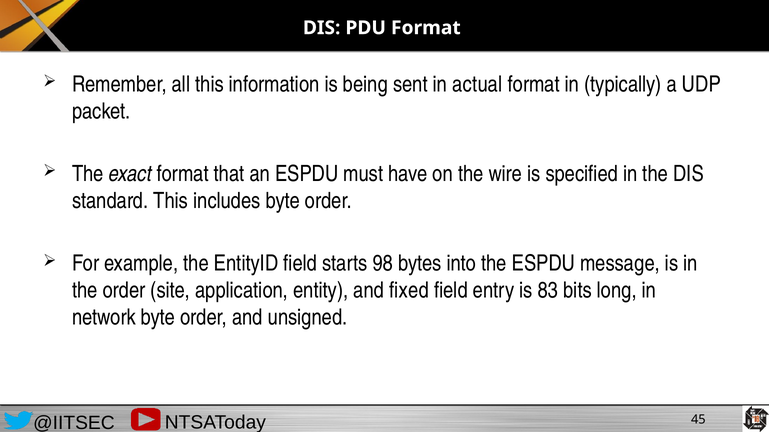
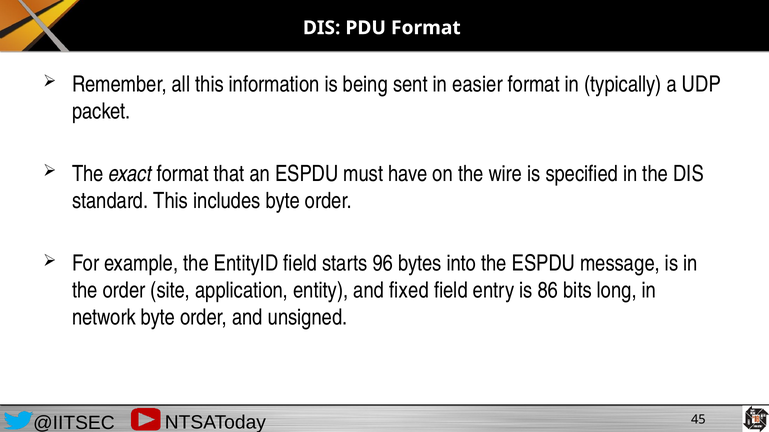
actual: actual -> easier (477, 84)
98: 98 -> 96 (383, 264)
83: 83 -> 86 (548, 291)
